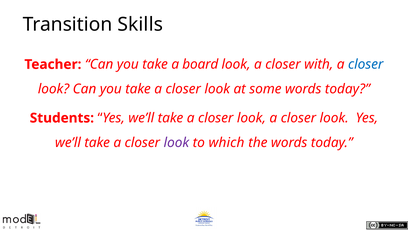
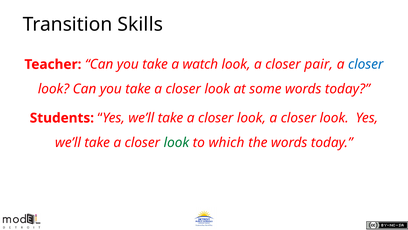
board: board -> watch (200, 64)
with: with -> pair (319, 64)
look colour: purple -> green (176, 142)
